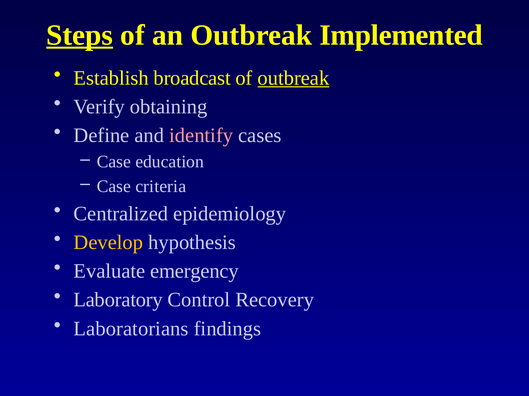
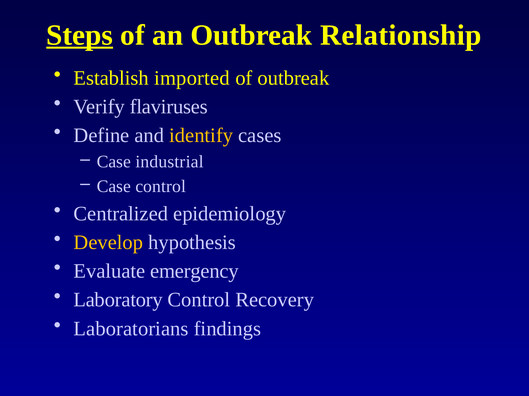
Implemented: Implemented -> Relationship (401, 35)
broadcast: broadcast -> imported (192, 78)
outbreak underline: present -> none (293, 78)
obtaining: obtaining -> flaviruses (169, 107)
identify colour: pink -> yellow (201, 136)
education: education -> industrial (170, 162)
Case criteria: criteria -> control (161, 187)
